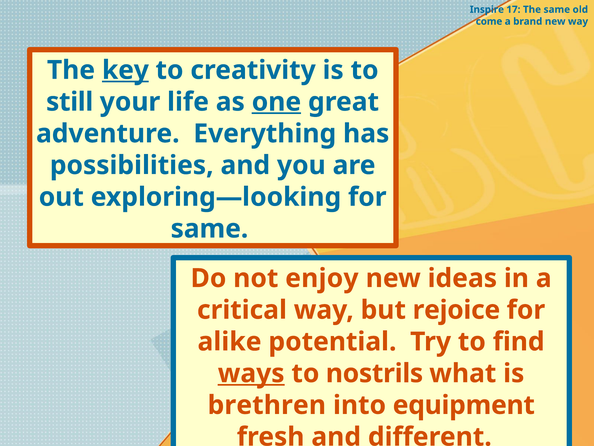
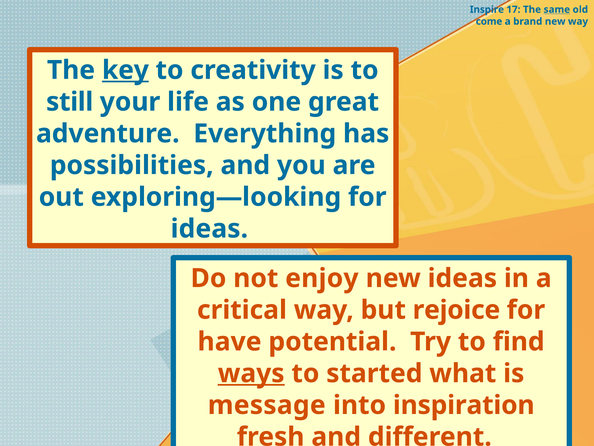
same underline: none -> present (557, 10)
one underline: present -> none (276, 102)
same: same -> ideas (209, 229)
alike: alike -> have (230, 341)
nostrils: nostrils -> started (374, 373)
brethren: brethren -> message (267, 405)
equipment: equipment -> inspiration (464, 405)
